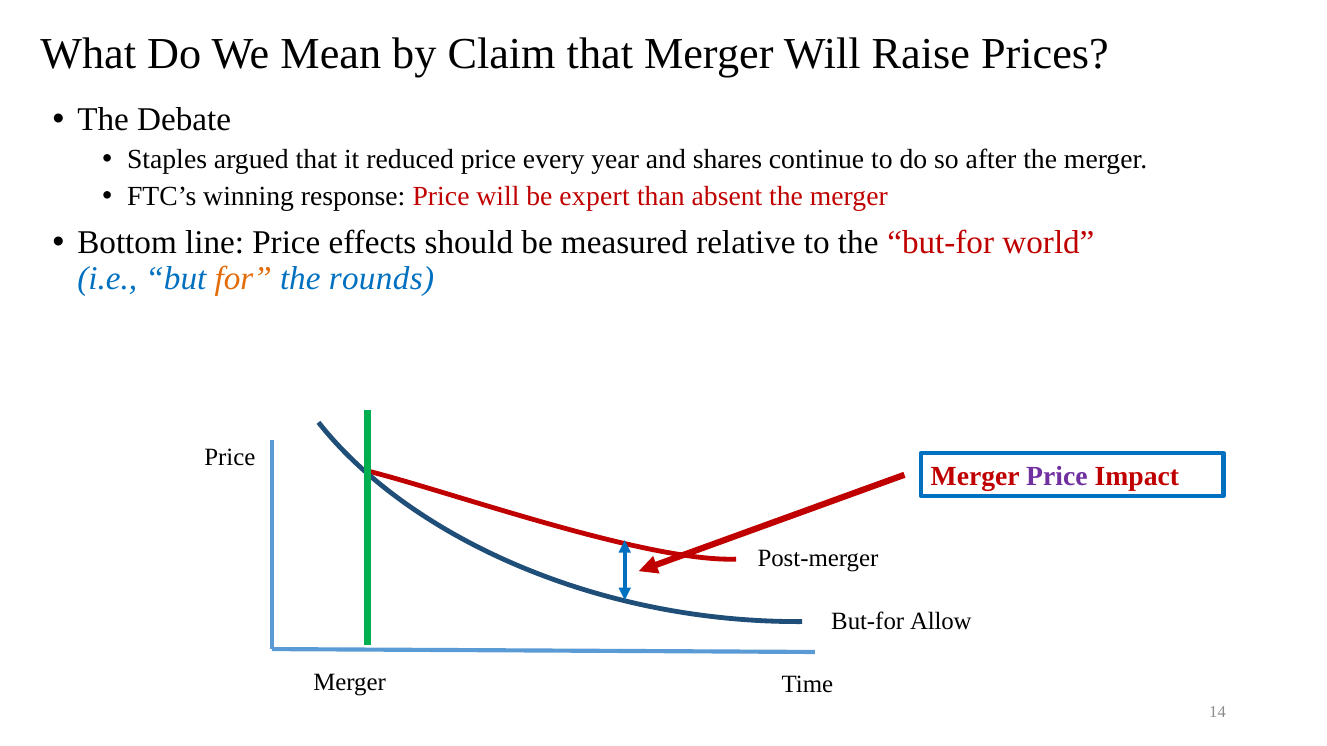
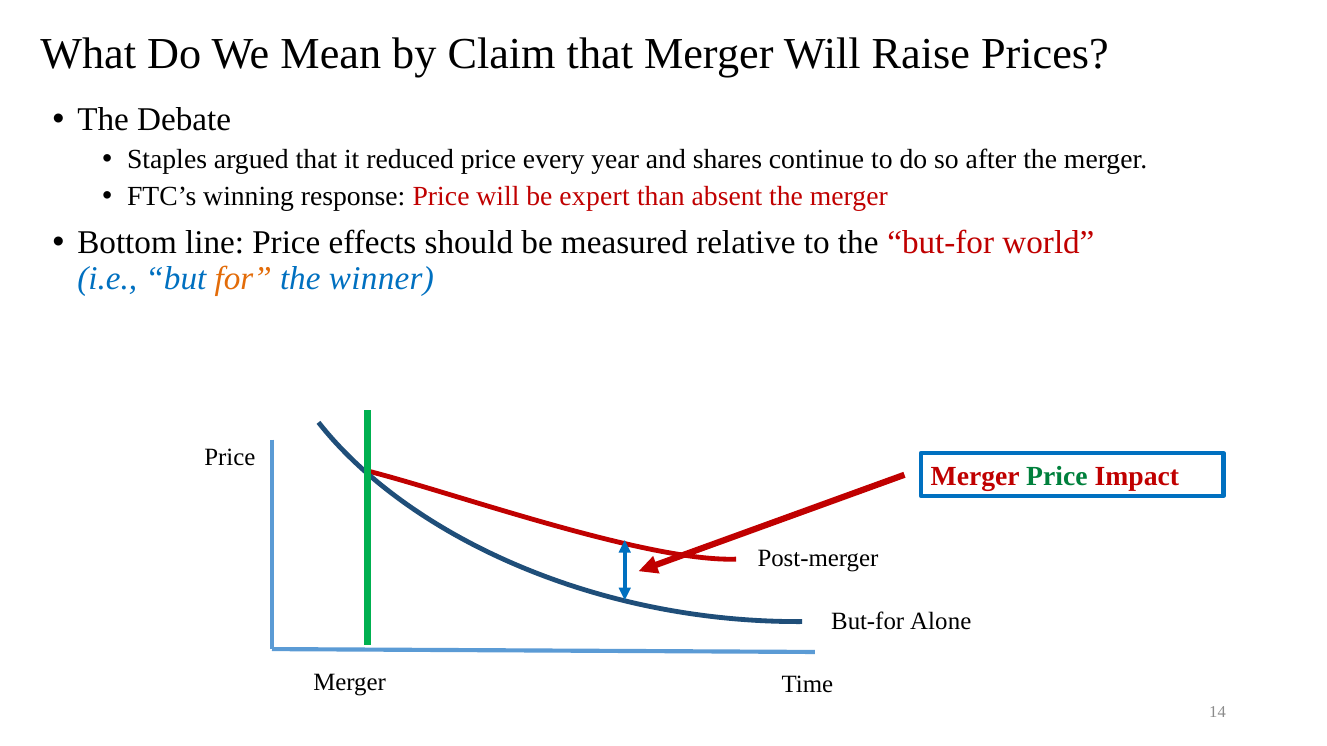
rounds: rounds -> winner (381, 279)
Price colour: purple -> green (1057, 477)
Allow: Allow -> Alone (941, 622)
